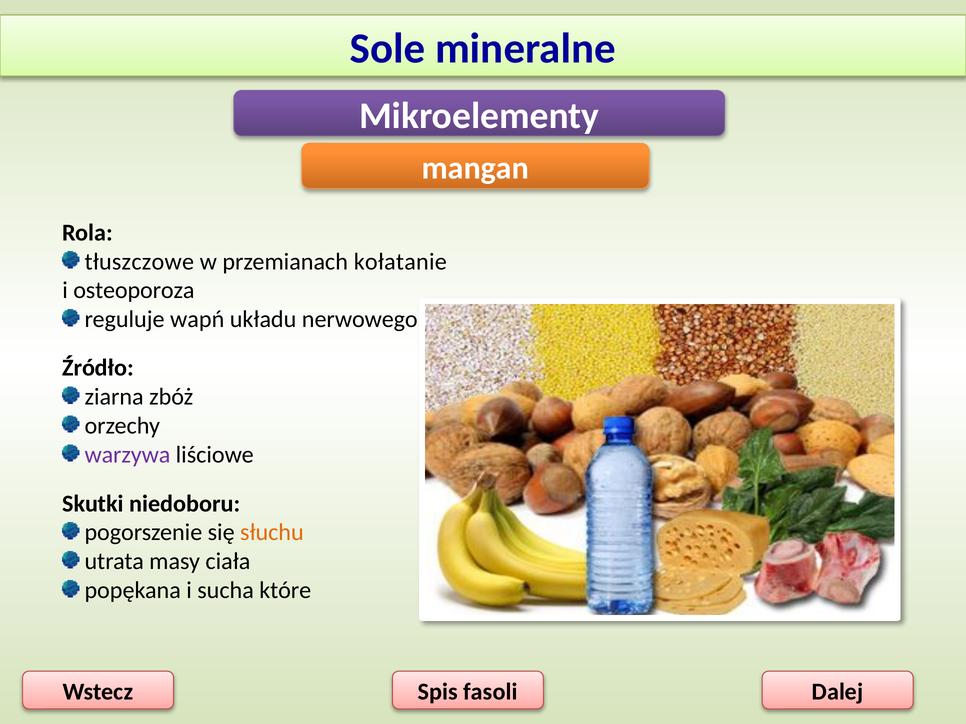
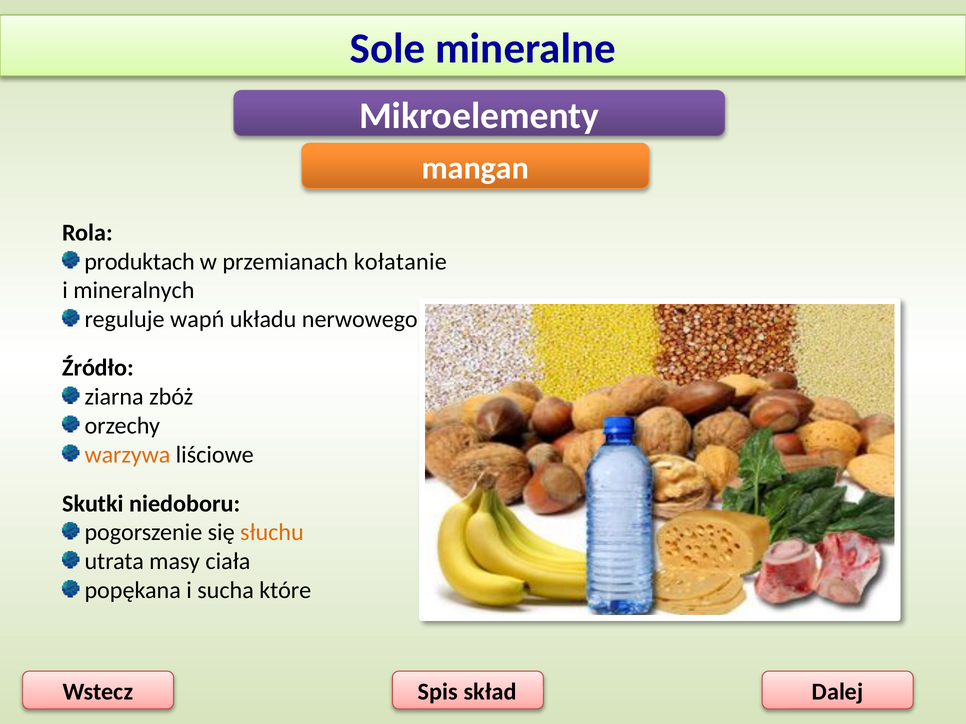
tłuszczowe: tłuszczowe -> produktach (140, 262)
osteoporoza: osteoporoza -> mineralnych (134, 291)
warzywa colour: purple -> orange (127, 455)
fasoli: fasoli -> skład (490, 692)
